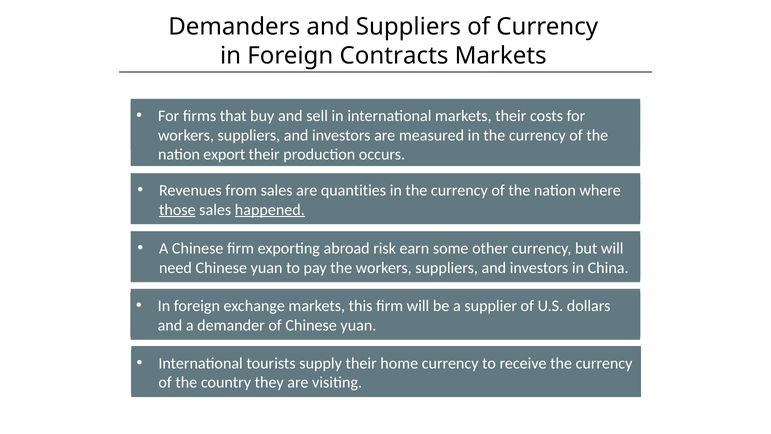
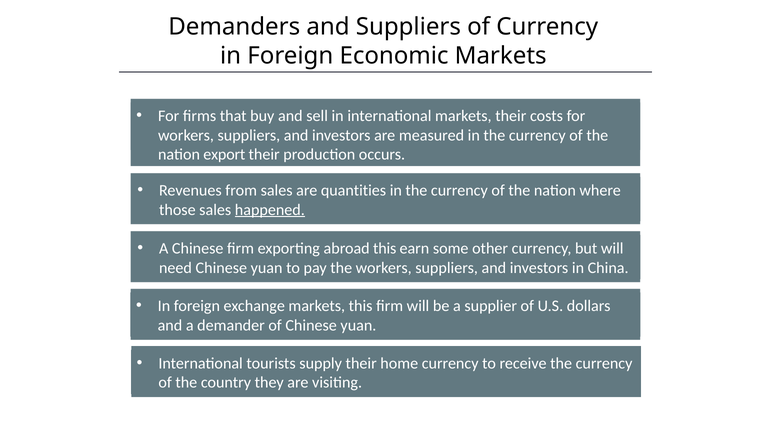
Contracts: Contracts -> Economic (394, 56)
those underline: present -> none (177, 210)
abroad risk: risk -> this (385, 248)
